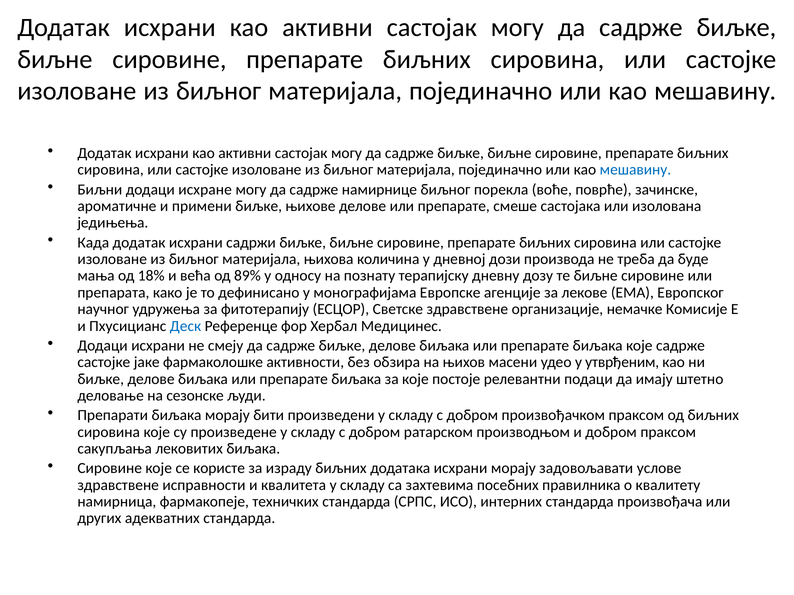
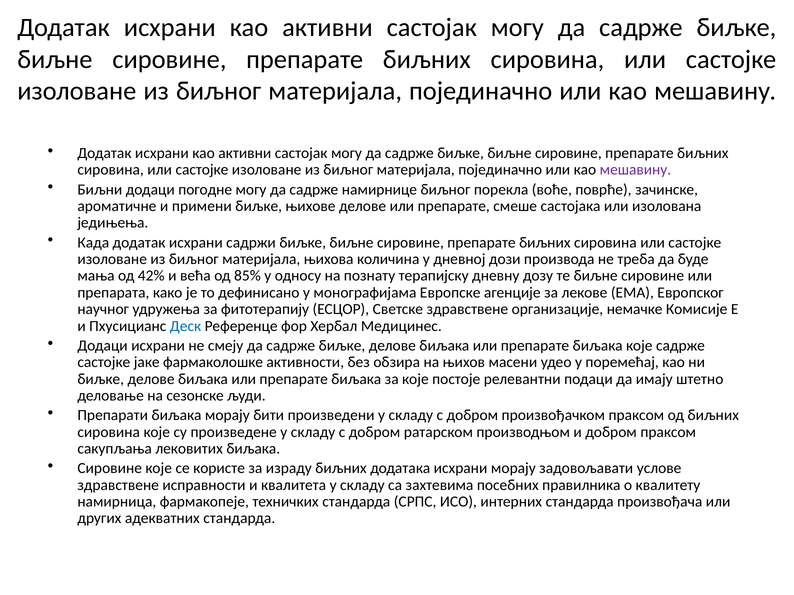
мешавину colour: blue -> purple (635, 170)
исхране: исхране -> погодне (205, 190)
18%: 18% -> 42% (151, 276)
89%: 89% -> 85% (247, 276)
утврђеним: утврђеним -> поремећај (622, 363)
